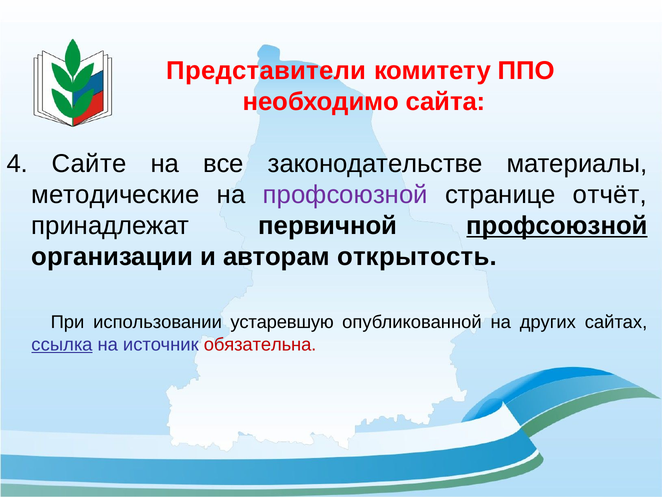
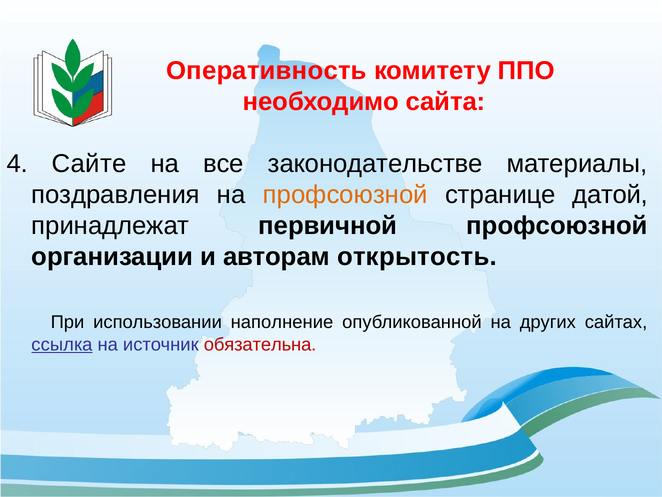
Представители: Представители -> Оперативность (266, 71)
методические: методические -> поздравления (116, 195)
профсоюзной colour: purple -> orange (345, 195)
отчёт: отчёт -> датой (610, 195)
профсоюзной underline: present -> none (557, 225)
устаревшую: устаревшую -> наполнение (282, 322)
